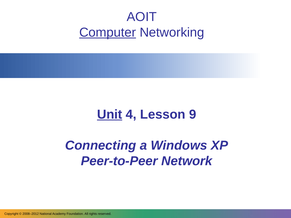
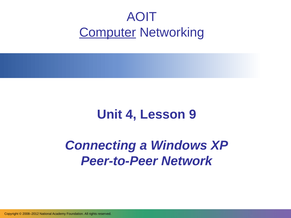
Unit underline: present -> none (110, 115)
